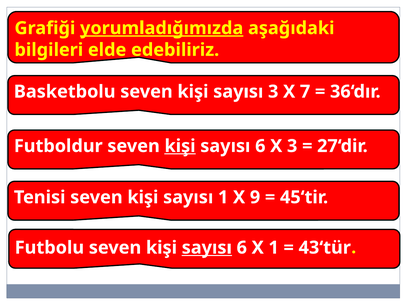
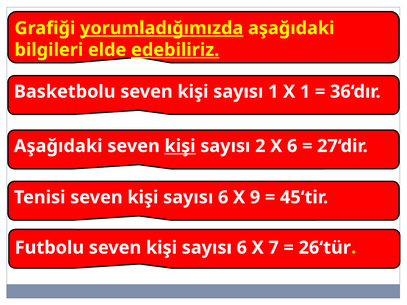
edebiliriz underline: none -> present (175, 50)
sayısı 3: 3 -> 1 (273, 92)
X 7: 7 -> 1 (305, 92)
Futboldur: Futboldur -> Aşağıdaki (58, 146)
6: 6 -> 2 (260, 146)
X 3: 3 -> 6 (292, 146)
1: 1 -> 6 (223, 197)
sayısı underline: present -> none (207, 248)
X 1: 1 -> 7 (274, 248)
43‘tür: 43‘tür -> 26‘tür (325, 248)
